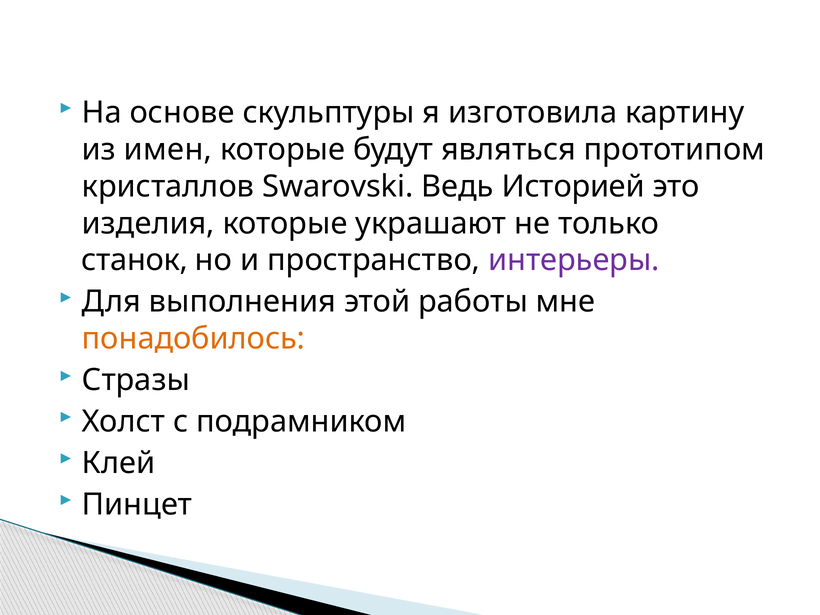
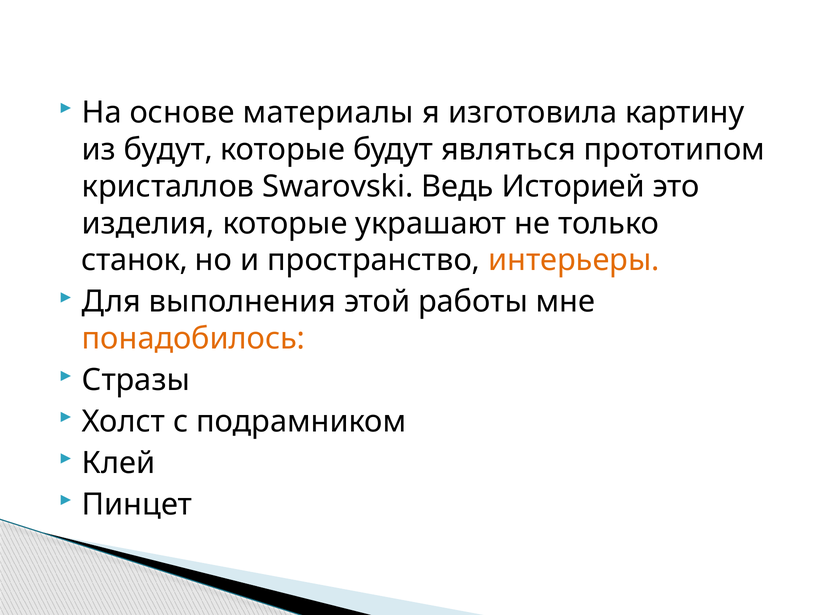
скульптуры: скульптуры -> материалы (328, 113)
из имен: имен -> будут (168, 150)
интерьеры colour: purple -> orange (574, 260)
